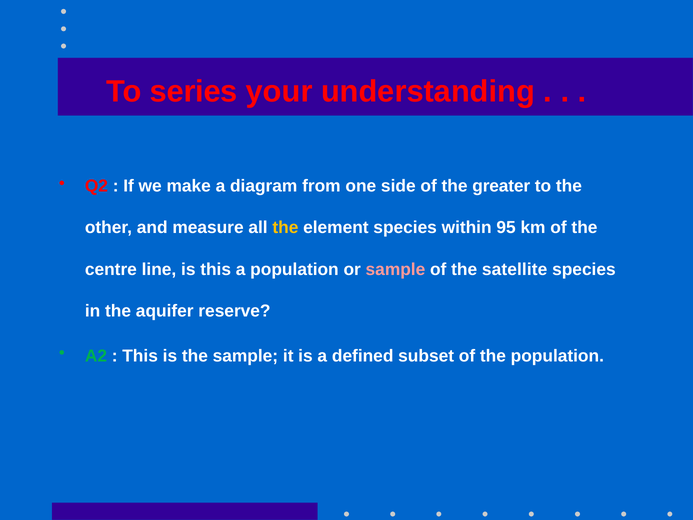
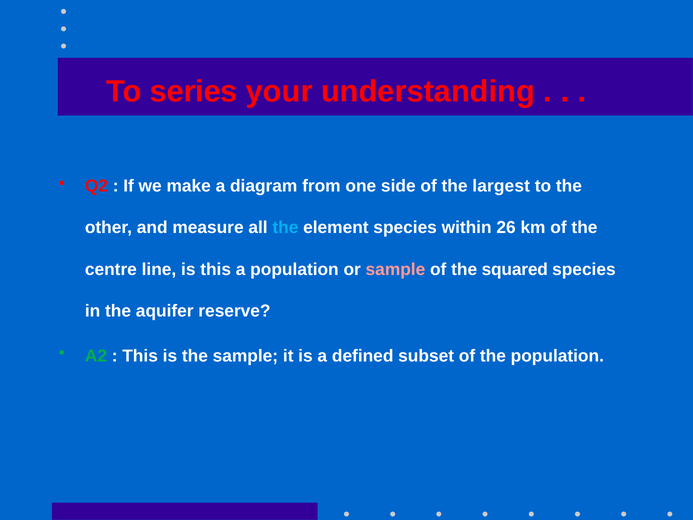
greater: greater -> largest (501, 186)
the colour: yellow -> light blue (285, 228)
95: 95 -> 26 (506, 228)
satellite: satellite -> squared (515, 269)
